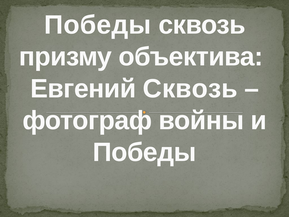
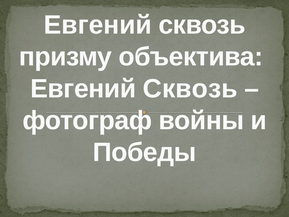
Победы: Победы -> Евгений (98, 25)
